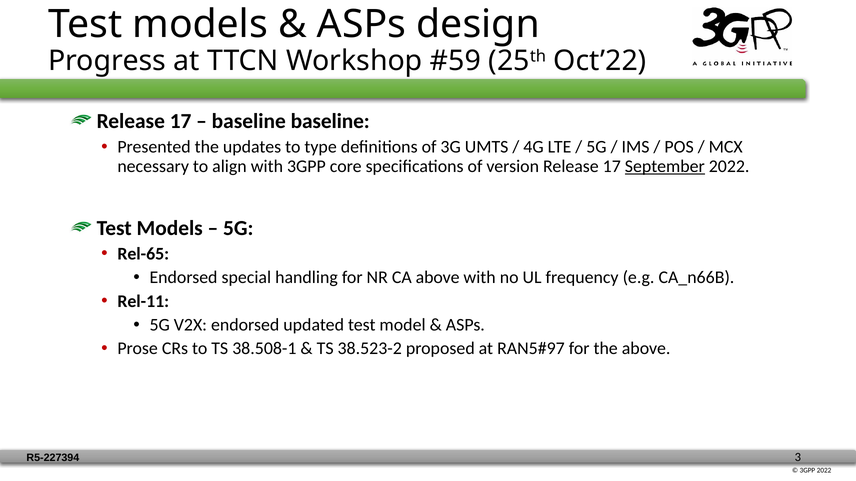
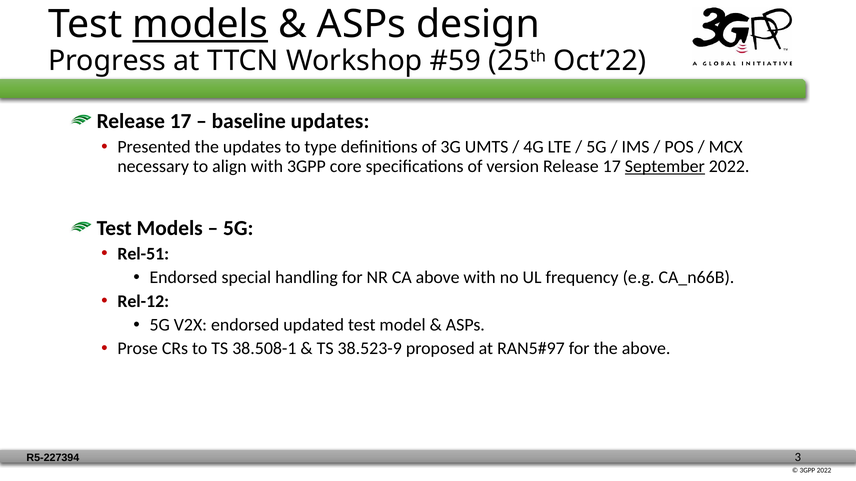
models underline: none -> present (200, 24)
baseline baseline: baseline -> updates (330, 121)
Rel-65: Rel-65 -> Rel-51 (143, 254)
Rel-11: Rel-11 -> Rel-12 (143, 302)
38.523-2: 38.523-2 -> 38.523-9 (370, 349)
